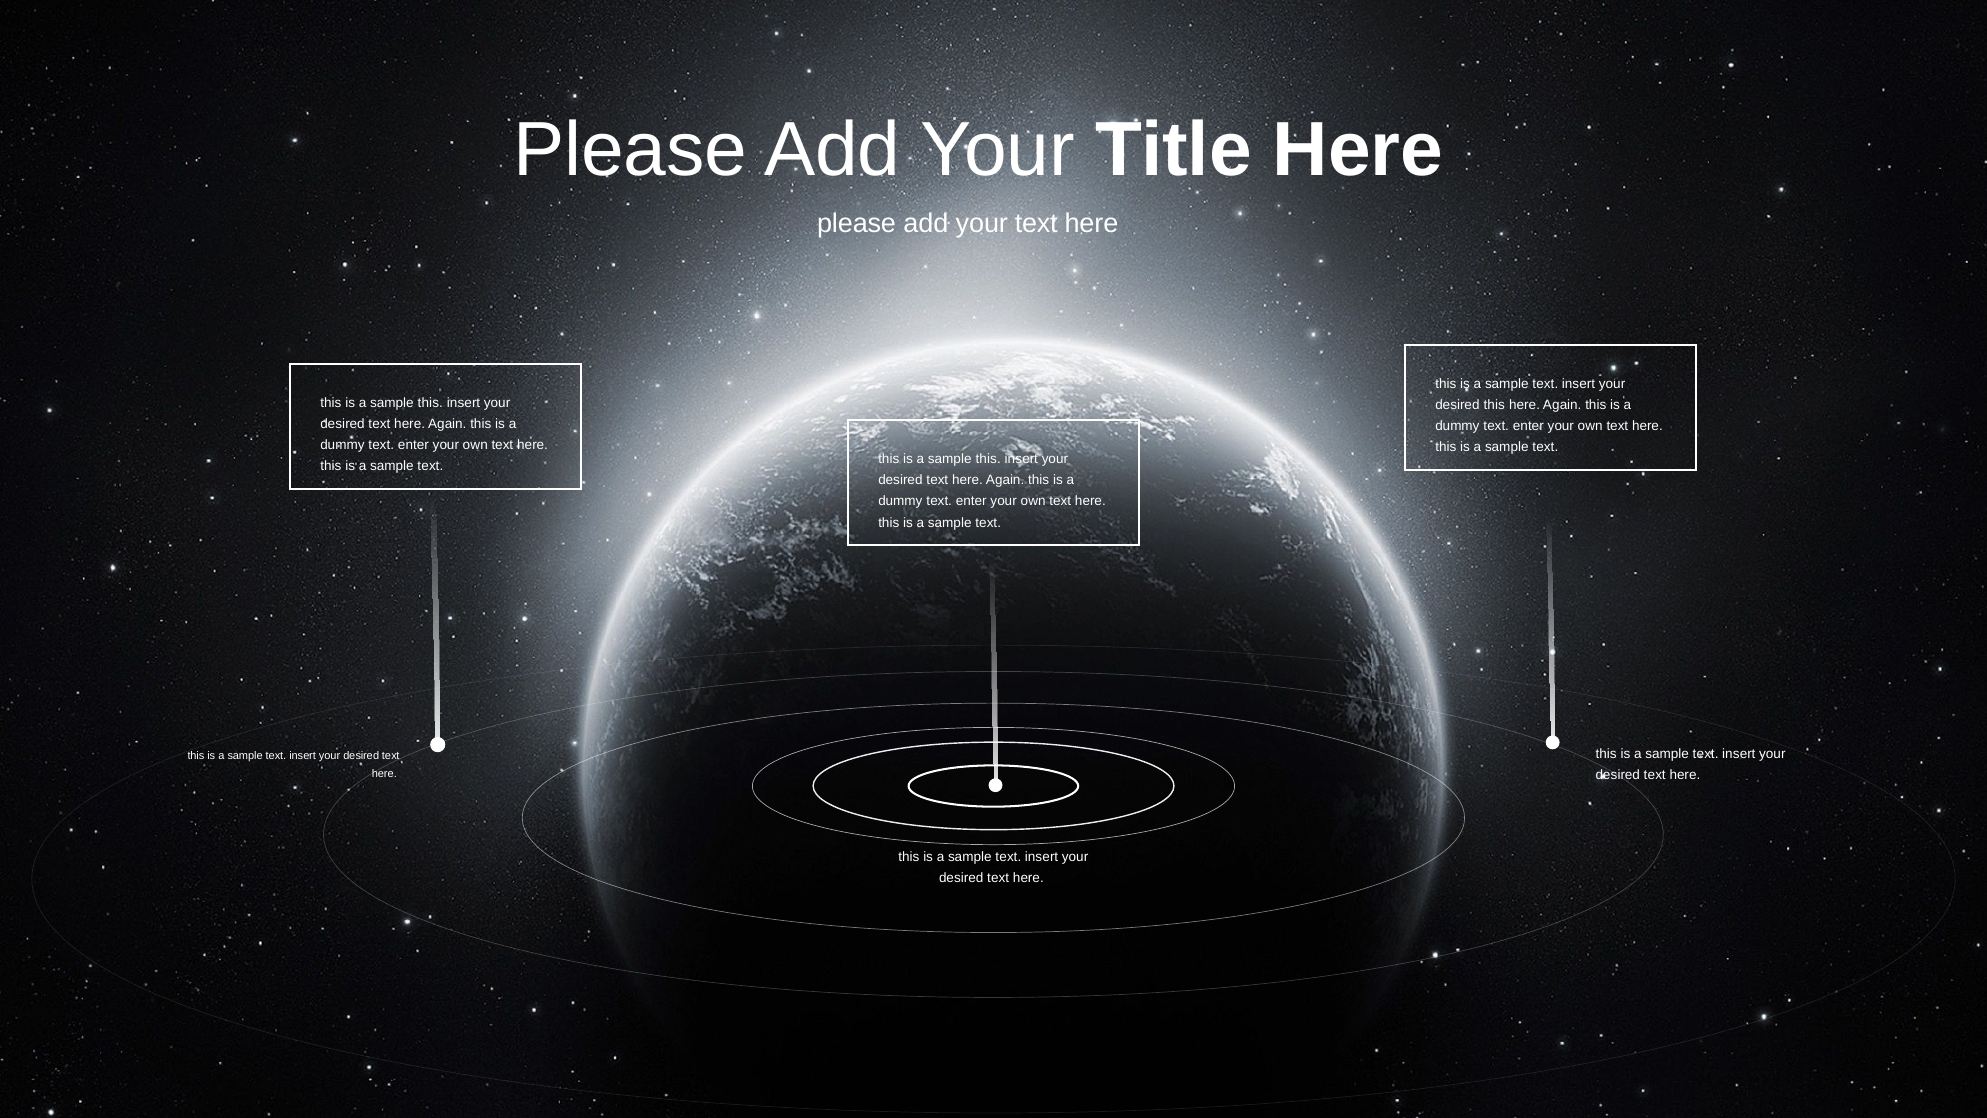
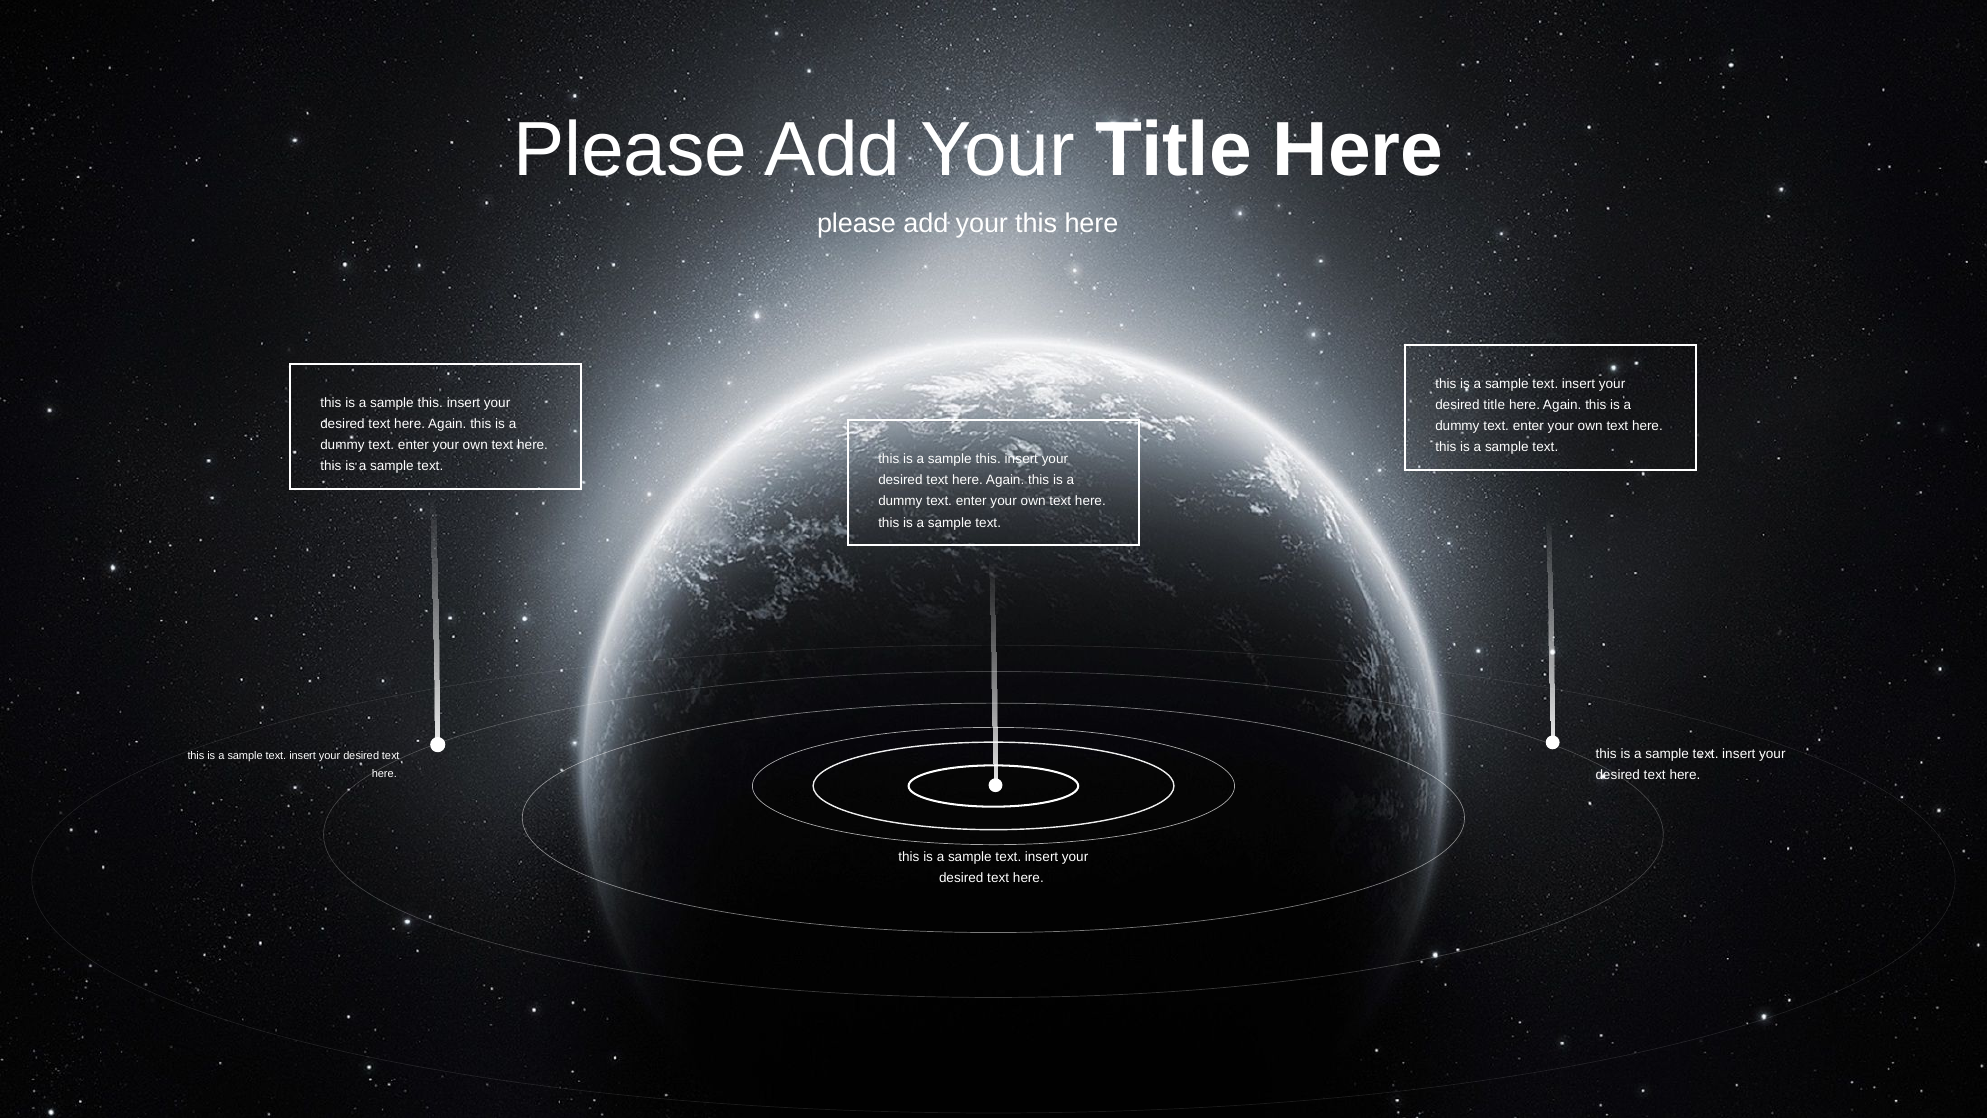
your text: text -> this (1036, 224)
desired this: this -> title (1494, 405)
